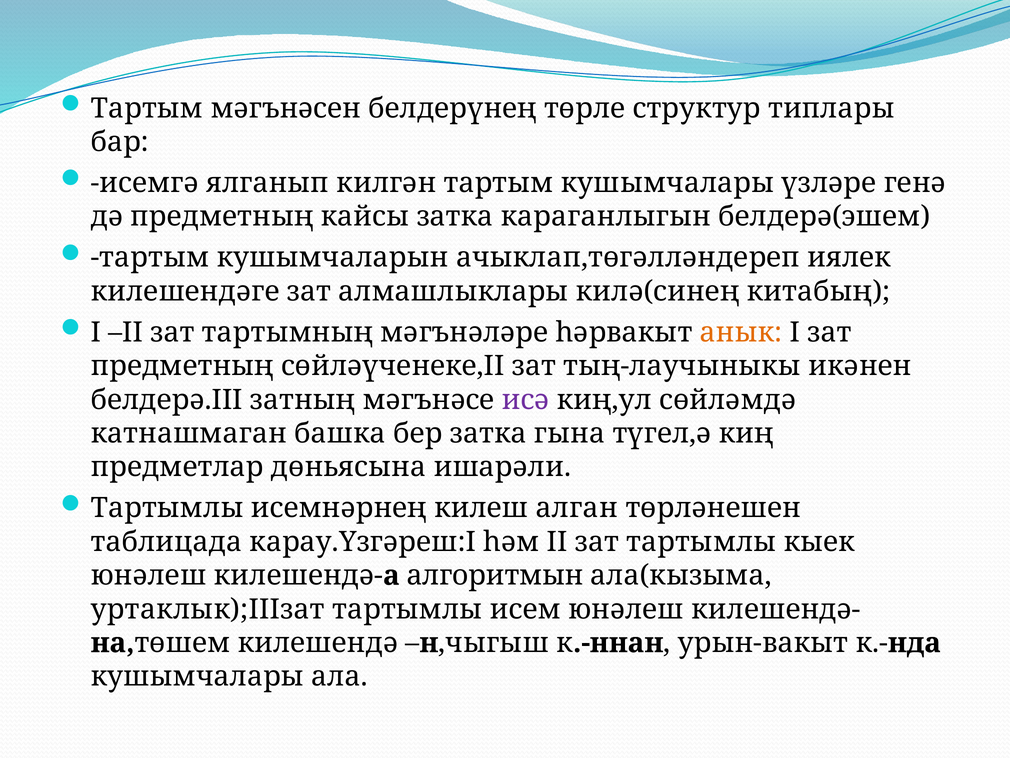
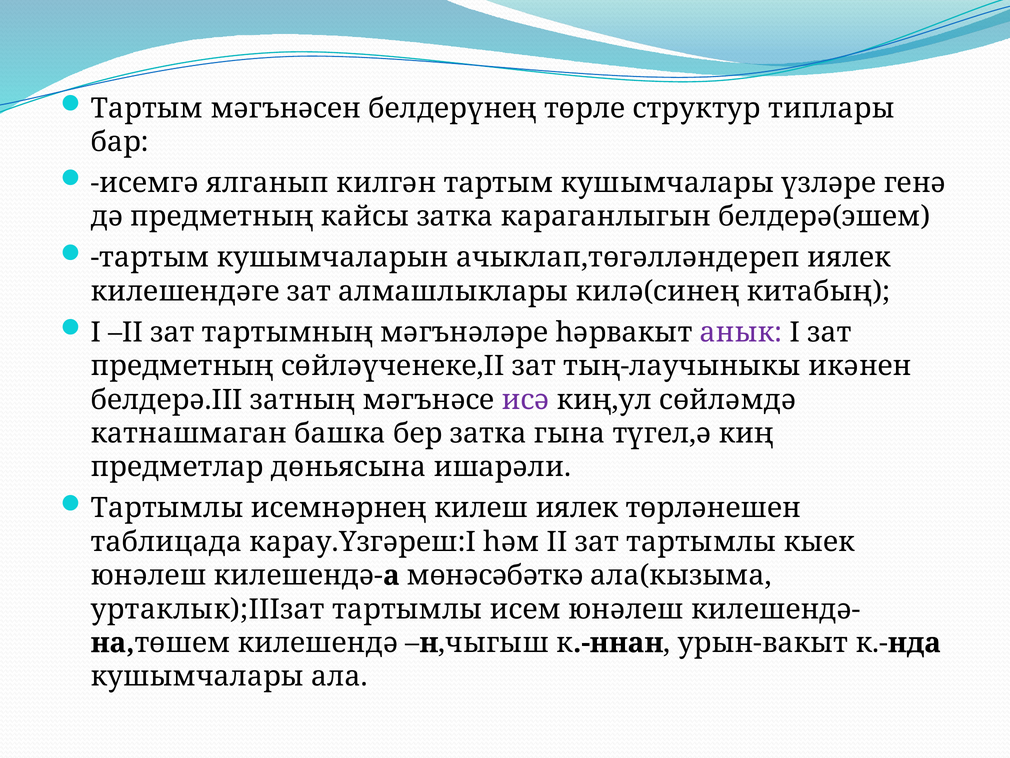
анык colour: orange -> purple (741, 332)
килеш алган: алган -> иялек (577, 508)
алгоритмын: алгоритмын -> мөнәсәбәткә (495, 575)
